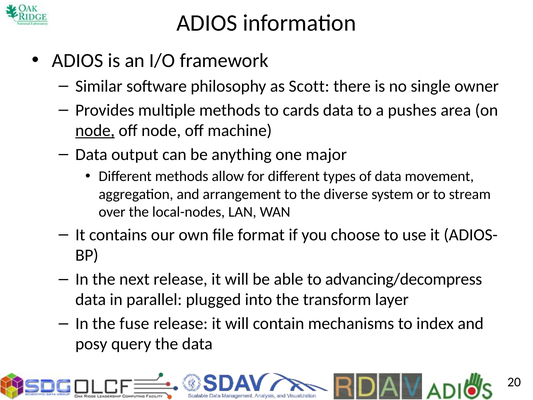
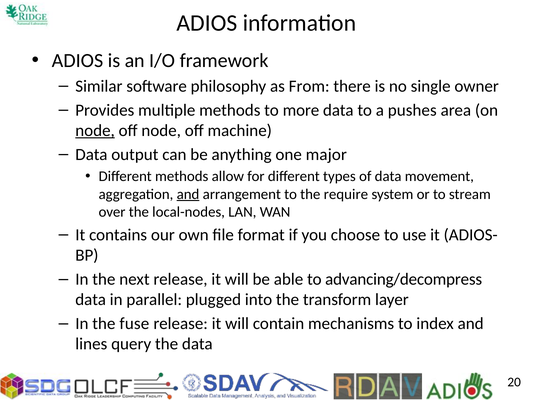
Scott: Scott -> From (309, 86)
cards: cards -> more (301, 110)
and underline: none -> present (188, 194)
diverse: diverse -> require (346, 194)
posy: posy -> lines (91, 344)
